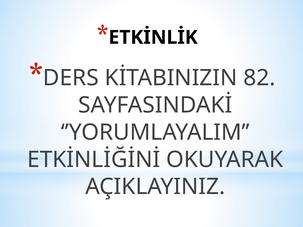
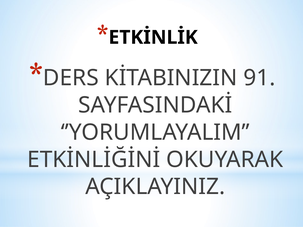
82: 82 -> 91 (259, 78)
